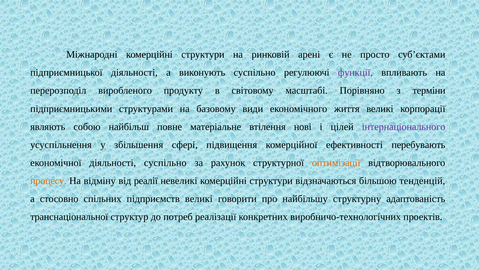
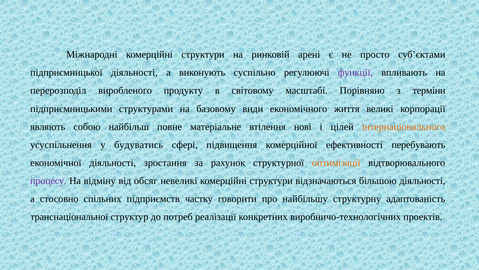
інтернаціонального colour: purple -> orange (404, 126)
збільшення: збільшення -> будуватись (139, 144)
діяльності суспільно: суспільно -> зростання (165, 162)
процесу colour: orange -> purple (48, 180)
реалії: реалії -> обсяг (146, 180)
більшою тенденцій: тенденцій -> діяльності (422, 180)
підприємств великі: великі -> частку (199, 198)
